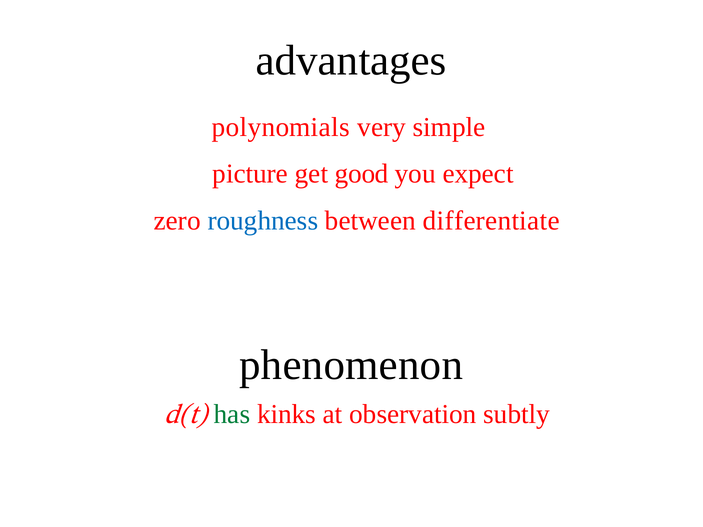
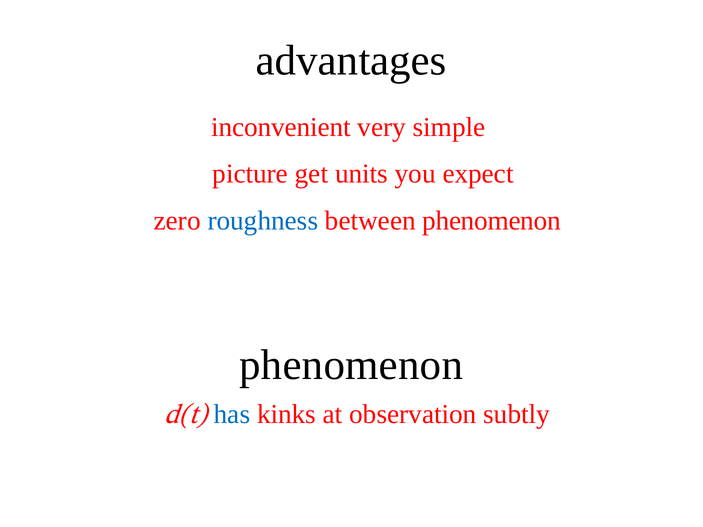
polynomials: polynomials -> inconvenient (281, 127)
good: good -> units (362, 174)
between differentiate: differentiate -> phenomenon (492, 221)
has colour: green -> blue (232, 414)
